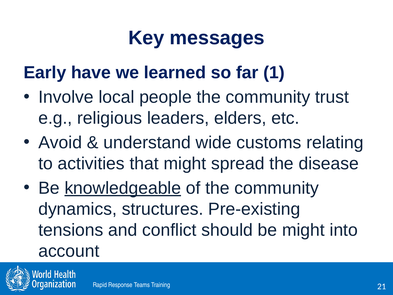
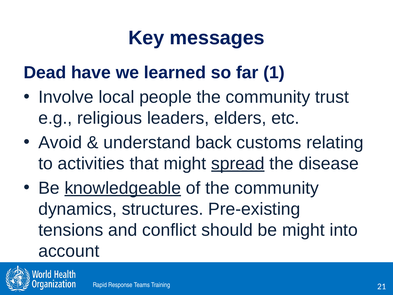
Early: Early -> Dead (45, 73)
wide: wide -> back (214, 143)
spread underline: none -> present (238, 163)
